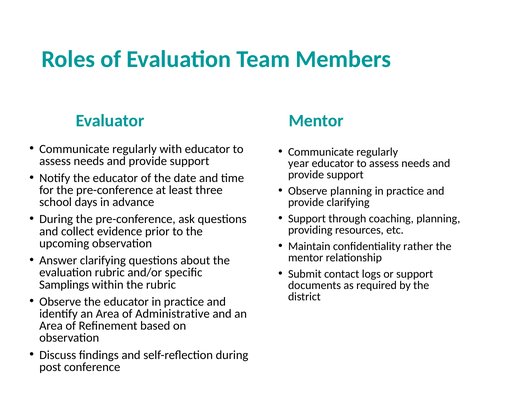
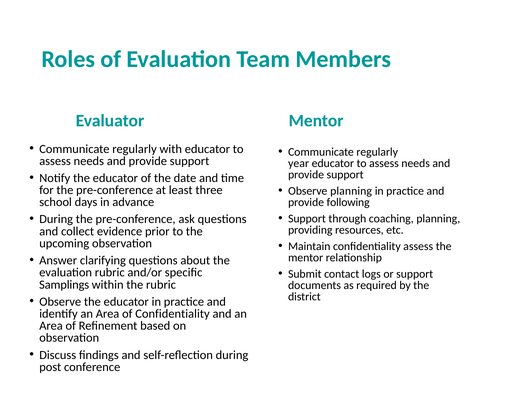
provide clarifying: clarifying -> following (348, 202)
confidentiality rather: rather -> assess (418, 246)
of Administrative: Administrative -> Confidentiality (172, 313)
